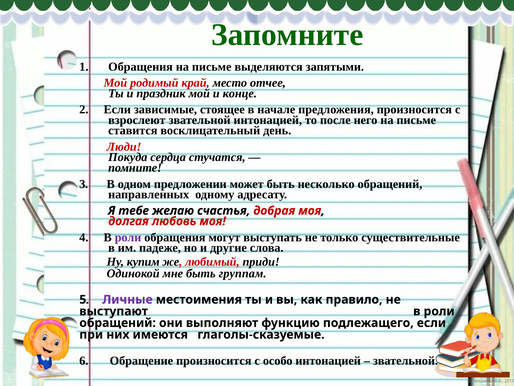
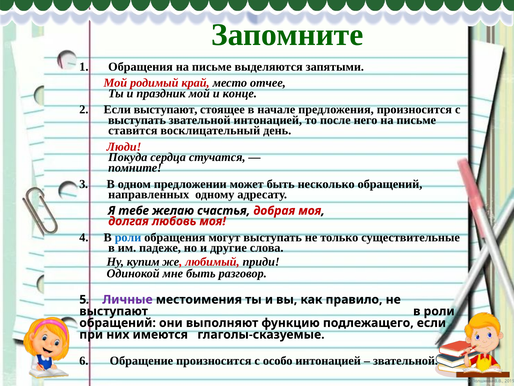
Если зависимые: зависимые -> выступают (166, 109)
взрослеют: взрослеют -> выступать (137, 120)
роли colour: purple -> blue (128, 237)
группам: группам -> разговор (243, 273)
